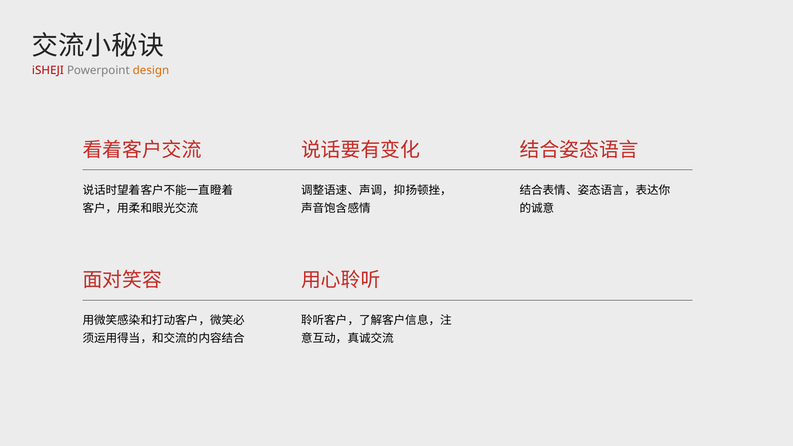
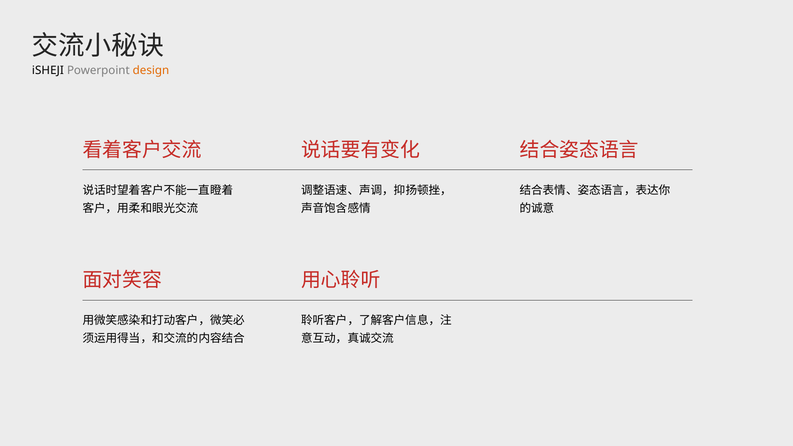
iSHEJI colour: red -> black (48, 71)
